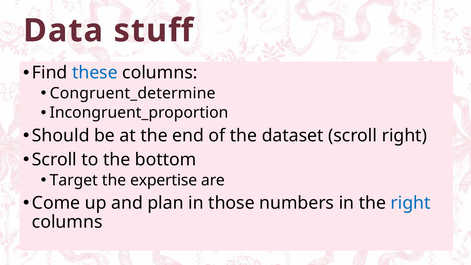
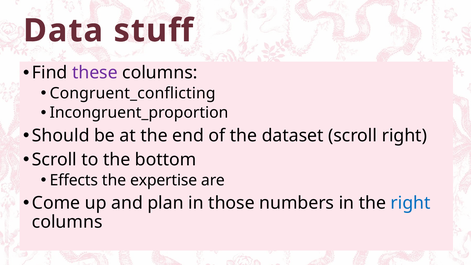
these colour: blue -> purple (95, 73)
Congruent_determine: Congruent_determine -> Congruent_conflicting (133, 93)
Target: Target -> Effects (74, 180)
